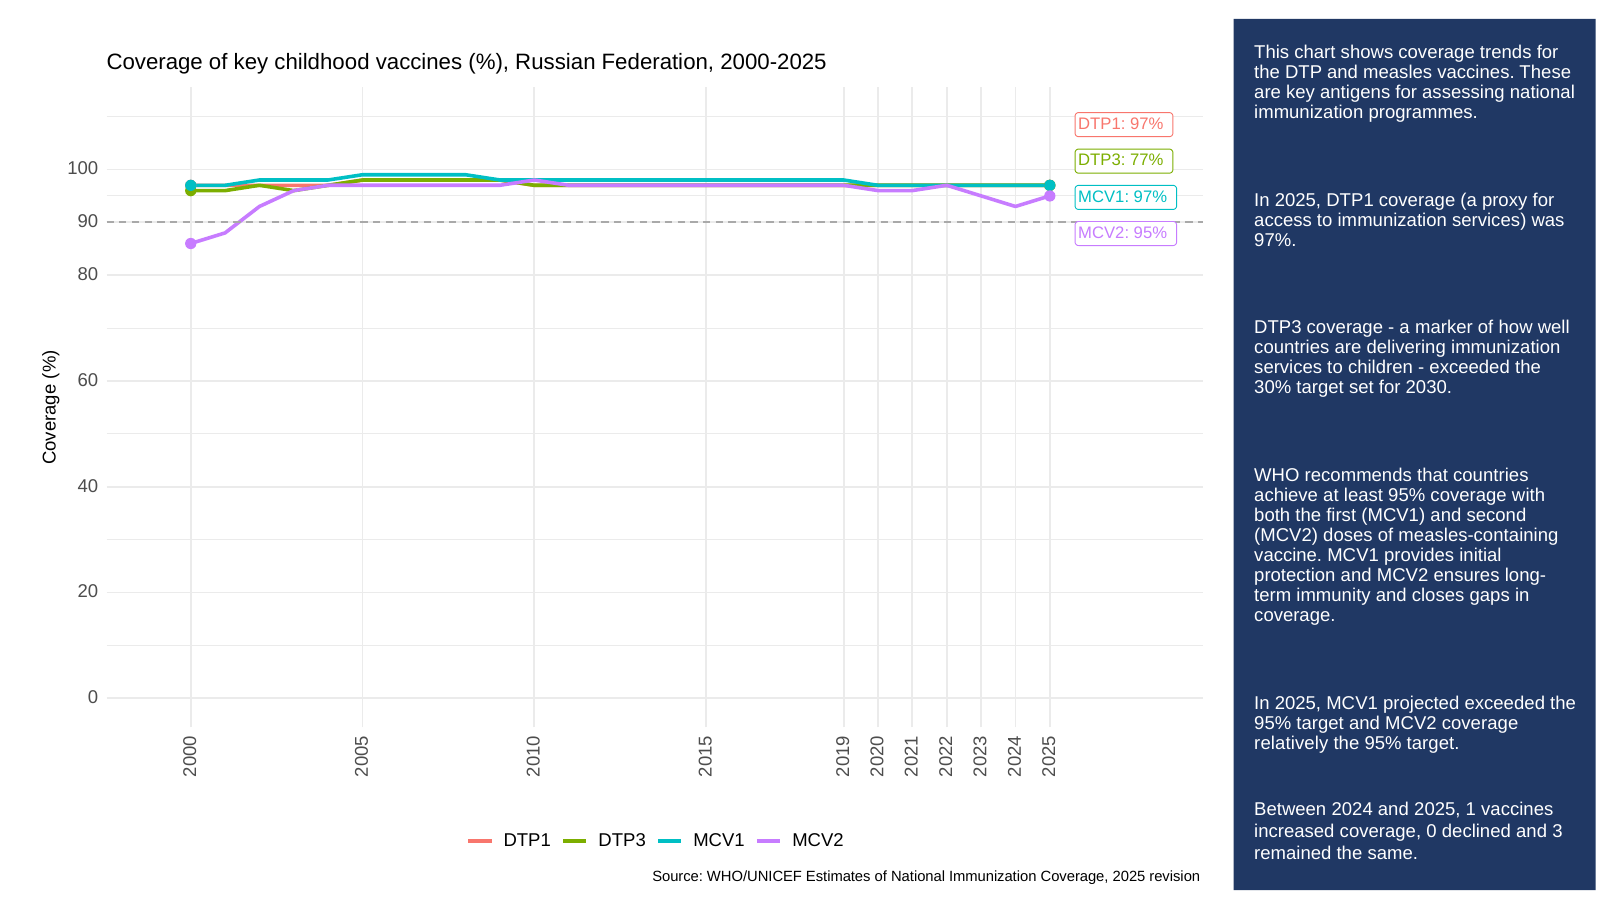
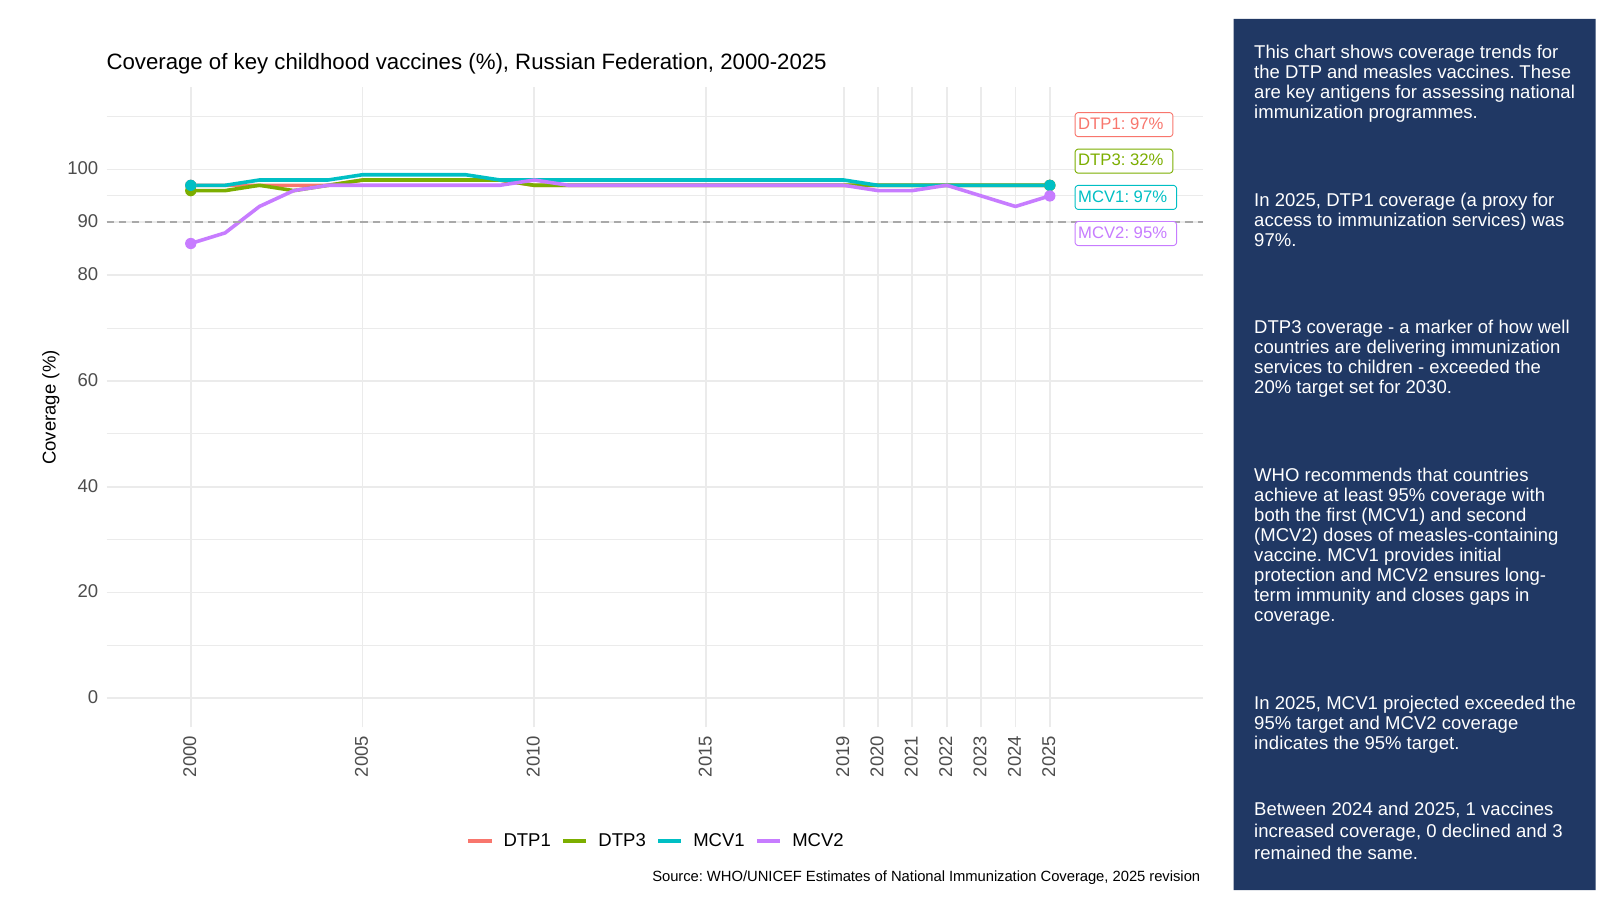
77%: 77% -> 32% (1147, 160)
30%: 30% -> 20% (1273, 388)
relatively: relatively -> indicates (1291, 743)
